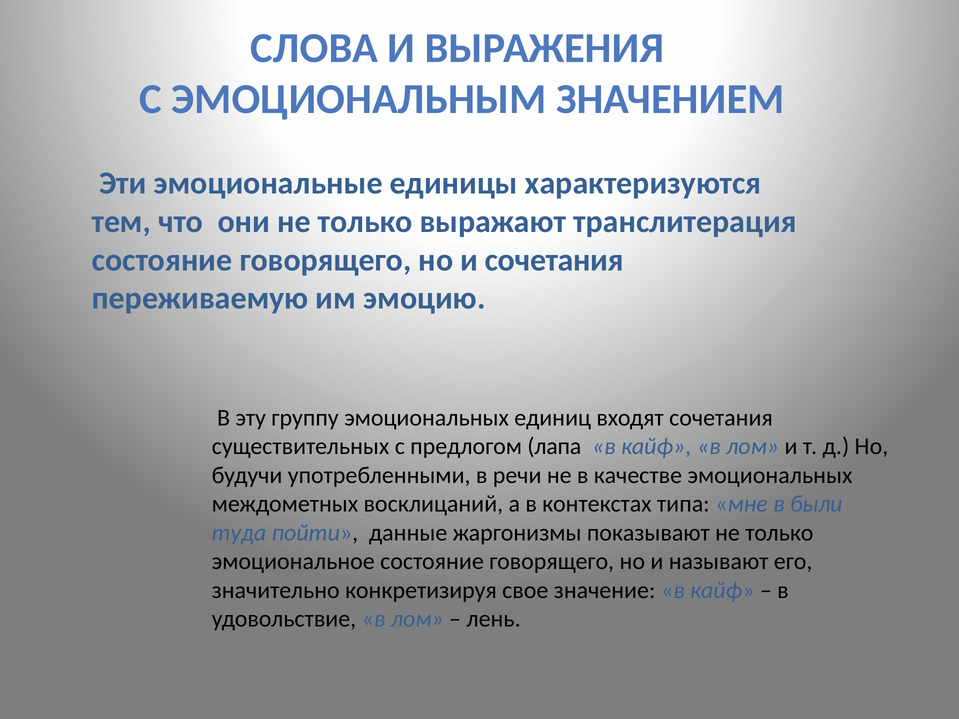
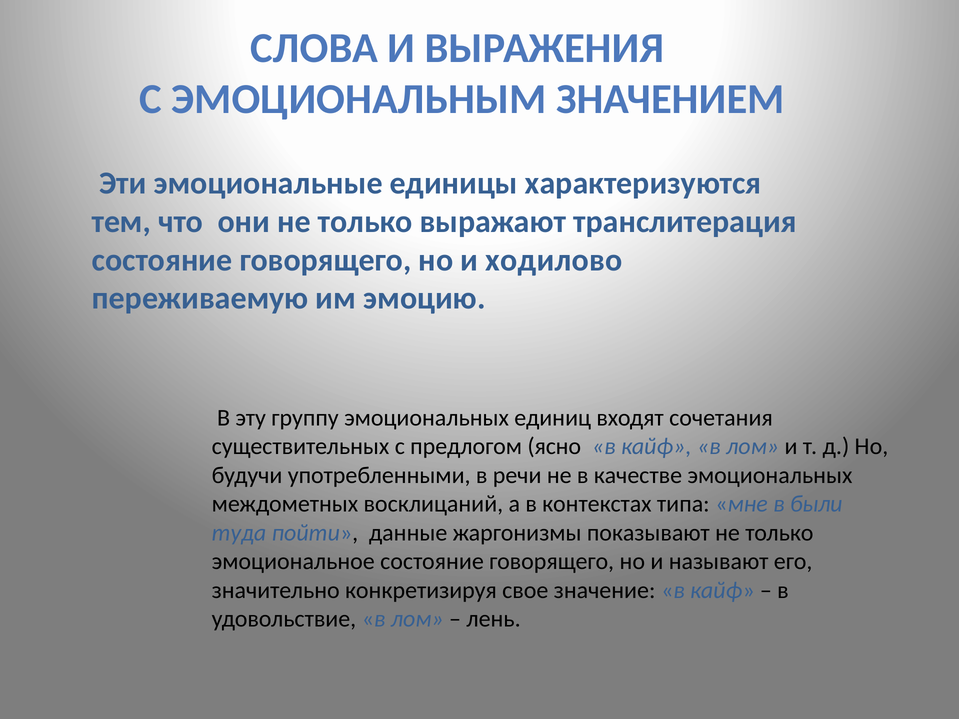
и сочетания: сочетания -> ходилово (554, 260)
лапа: лапа -> ясно (554, 447)
